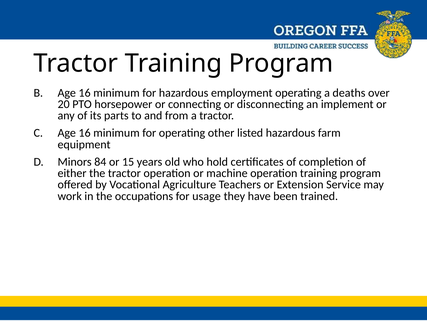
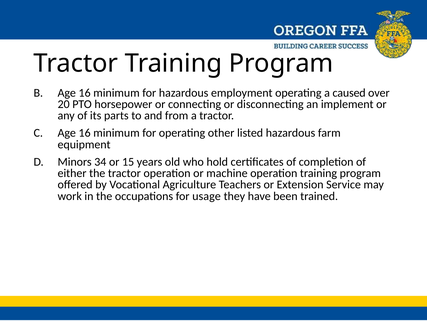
deaths: deaths -> caused (349, 93)
84: 84 -> 34 (100, 161)
